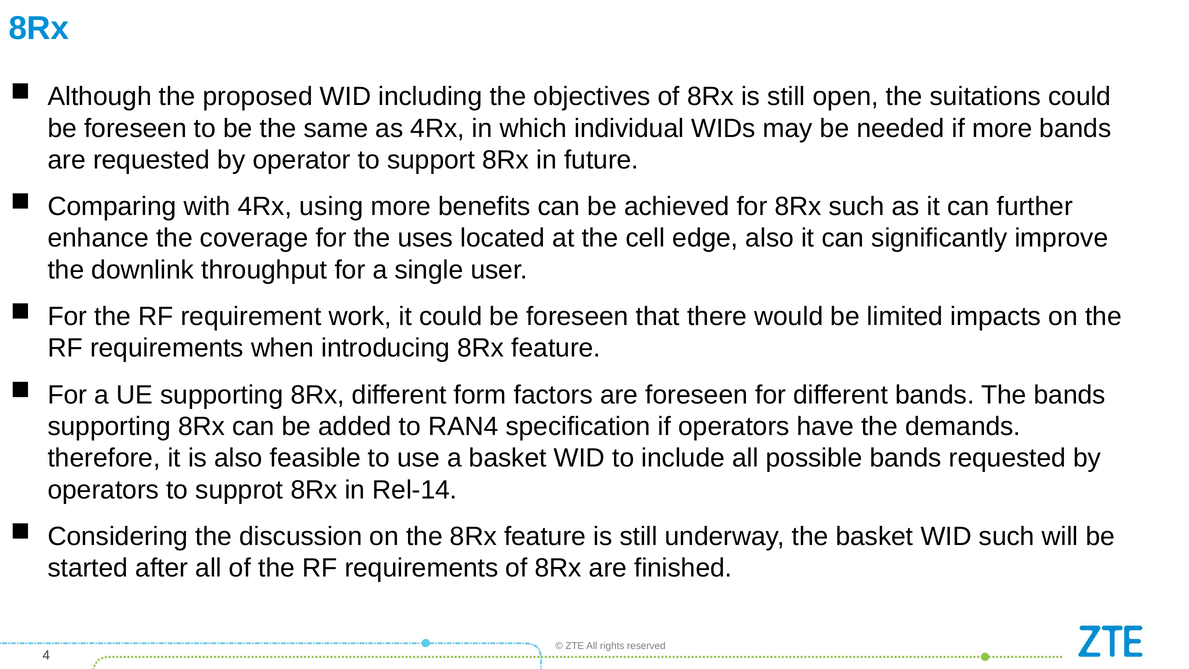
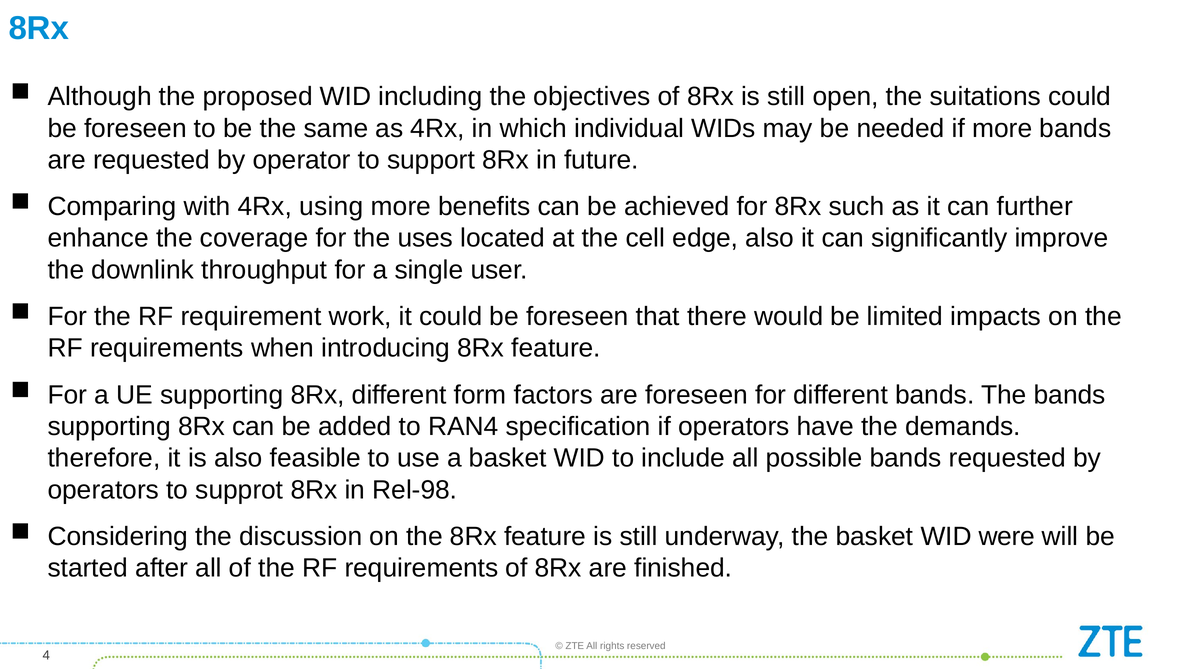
Rel-14: Rel-14 -> Rel-98 (415, 490)
WID such: such -> were (1007, 536)
